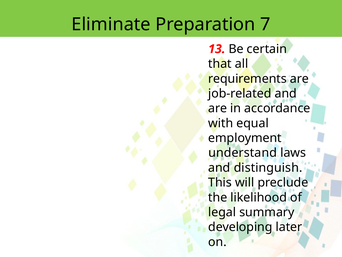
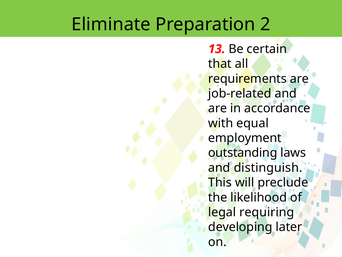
7: 7 -> 2 (265, 24)
understand: understand -> outstanding (243, 153)
summary: summary -> requiring (267, 212)
